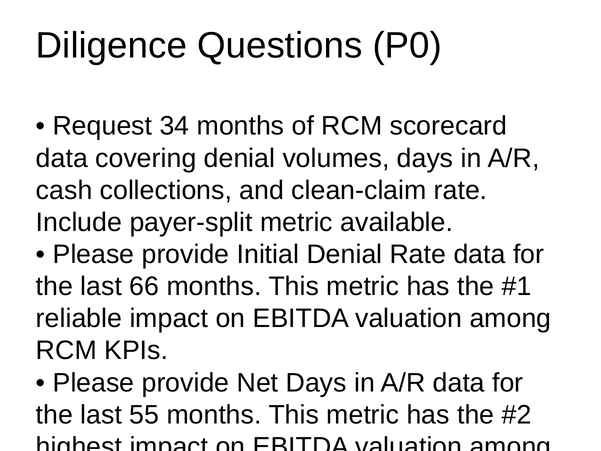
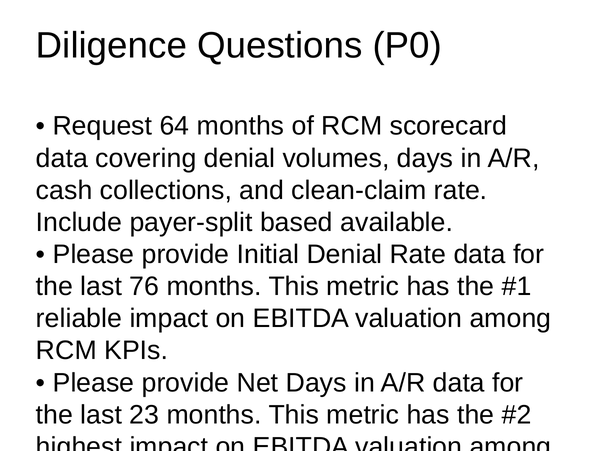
34: 34 -> 64 (174, 126)
payer-split metric: metric -> based (296, 222)
66: 66 -> 76 (144, 286)
55: 55 -> 23 (144, 415)
